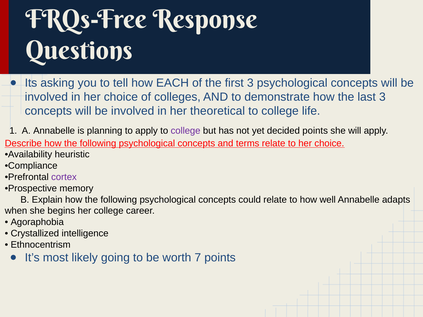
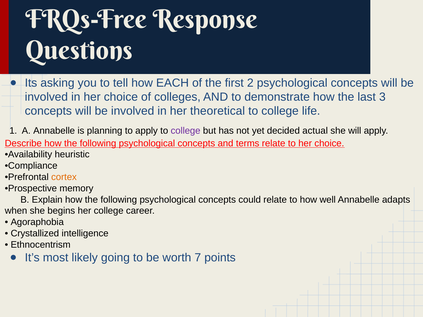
first 3: 3 -> 2 (250, 83)
decided points: points -> actual (315, 131)
cortex colour: purple -> orange (64, 177)
